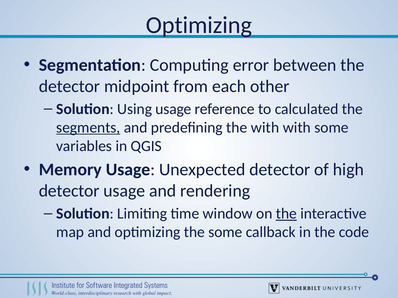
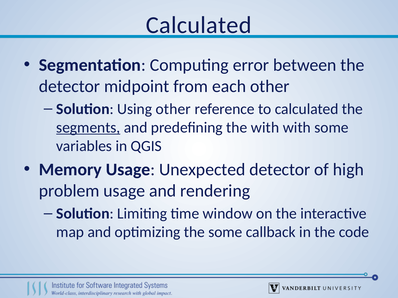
Optimizing: Optimizing -> Calculated (199, 25)
Using usage: usage -> other (173, 109)
detector: detector -> problem (69, 191)
the underline: present -> none (286, 214)
